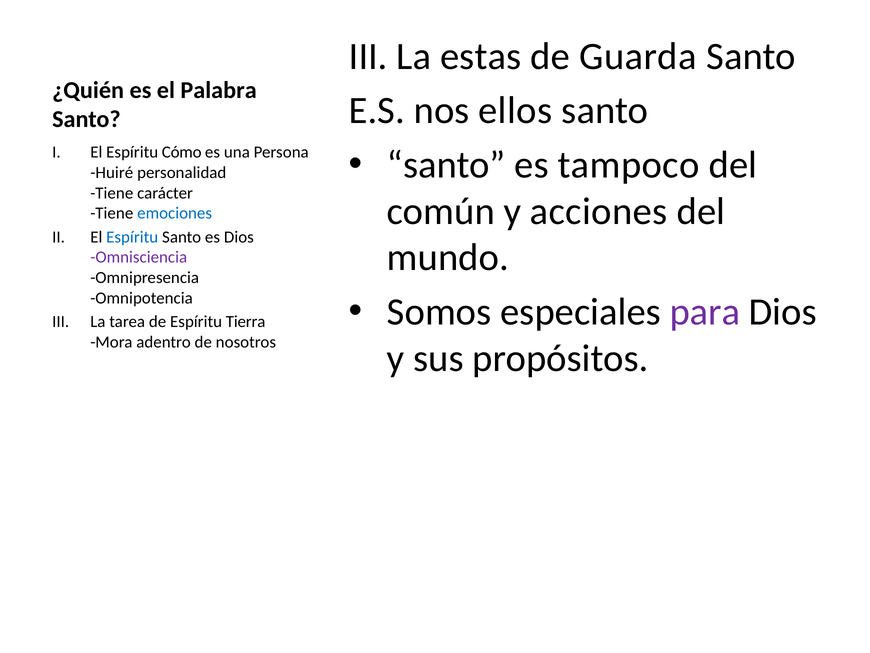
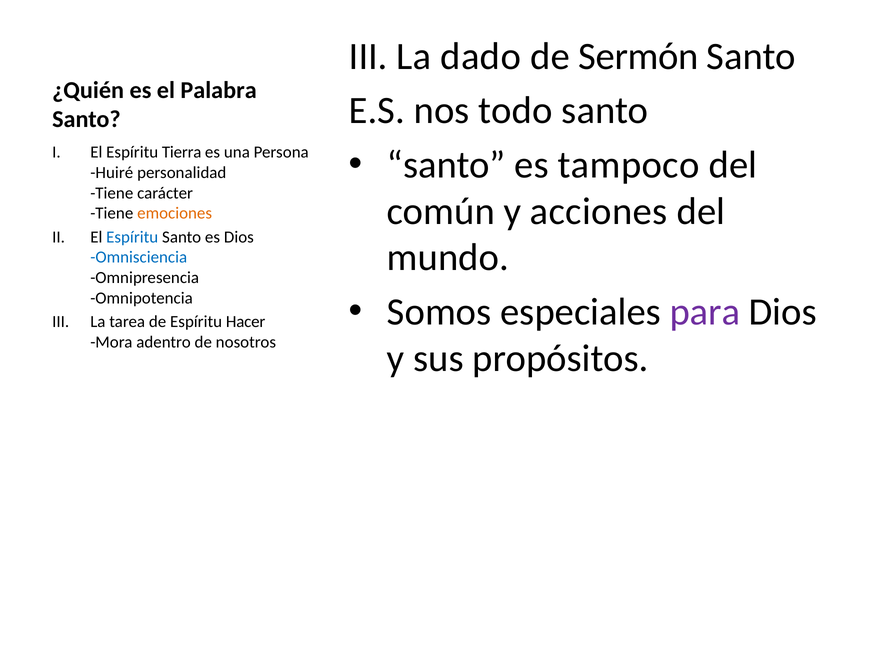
estas: estas -> dado (481, 56)
Guarda: Guarda -> Sermón (638, 56)
ellos: ellos -> todo (515, 110)
Cómo: Cómo -> Tierra (182, 152)
emociones colour: blue -> orange (175, 213)
Omnisciencia colour: purple -> blue (139, 257)
Tierra: Tierra -> Hacer (246, 321)
